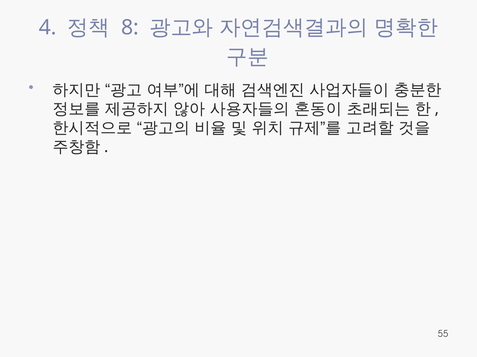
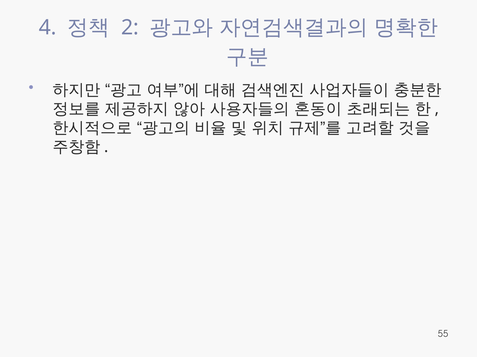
8: 8 -> 2 (130, 28)
